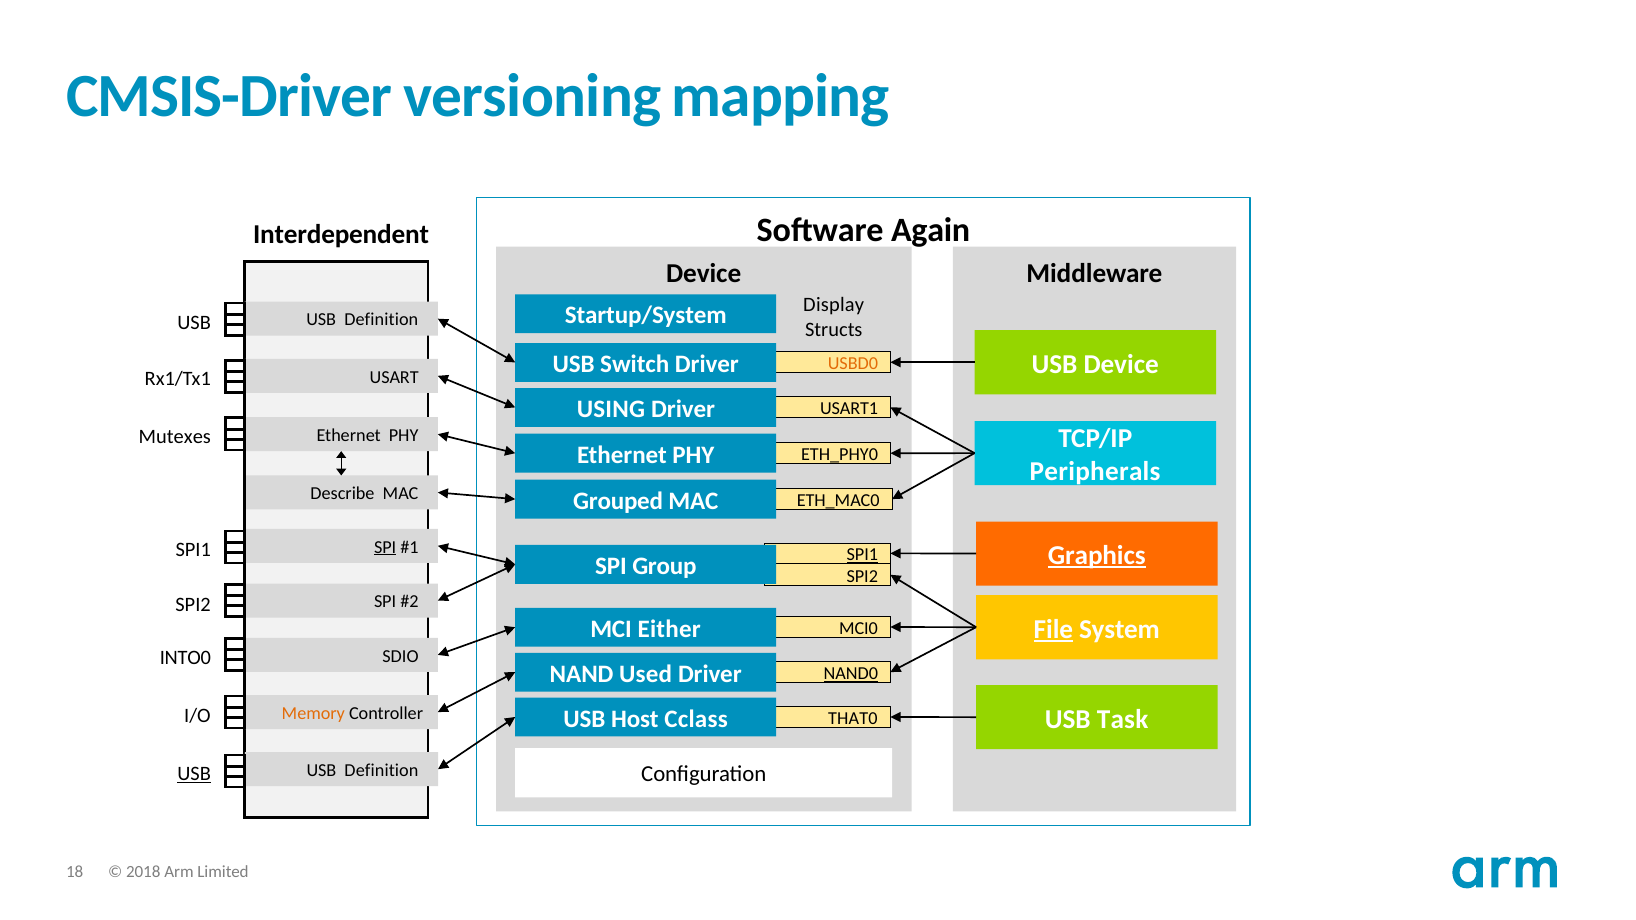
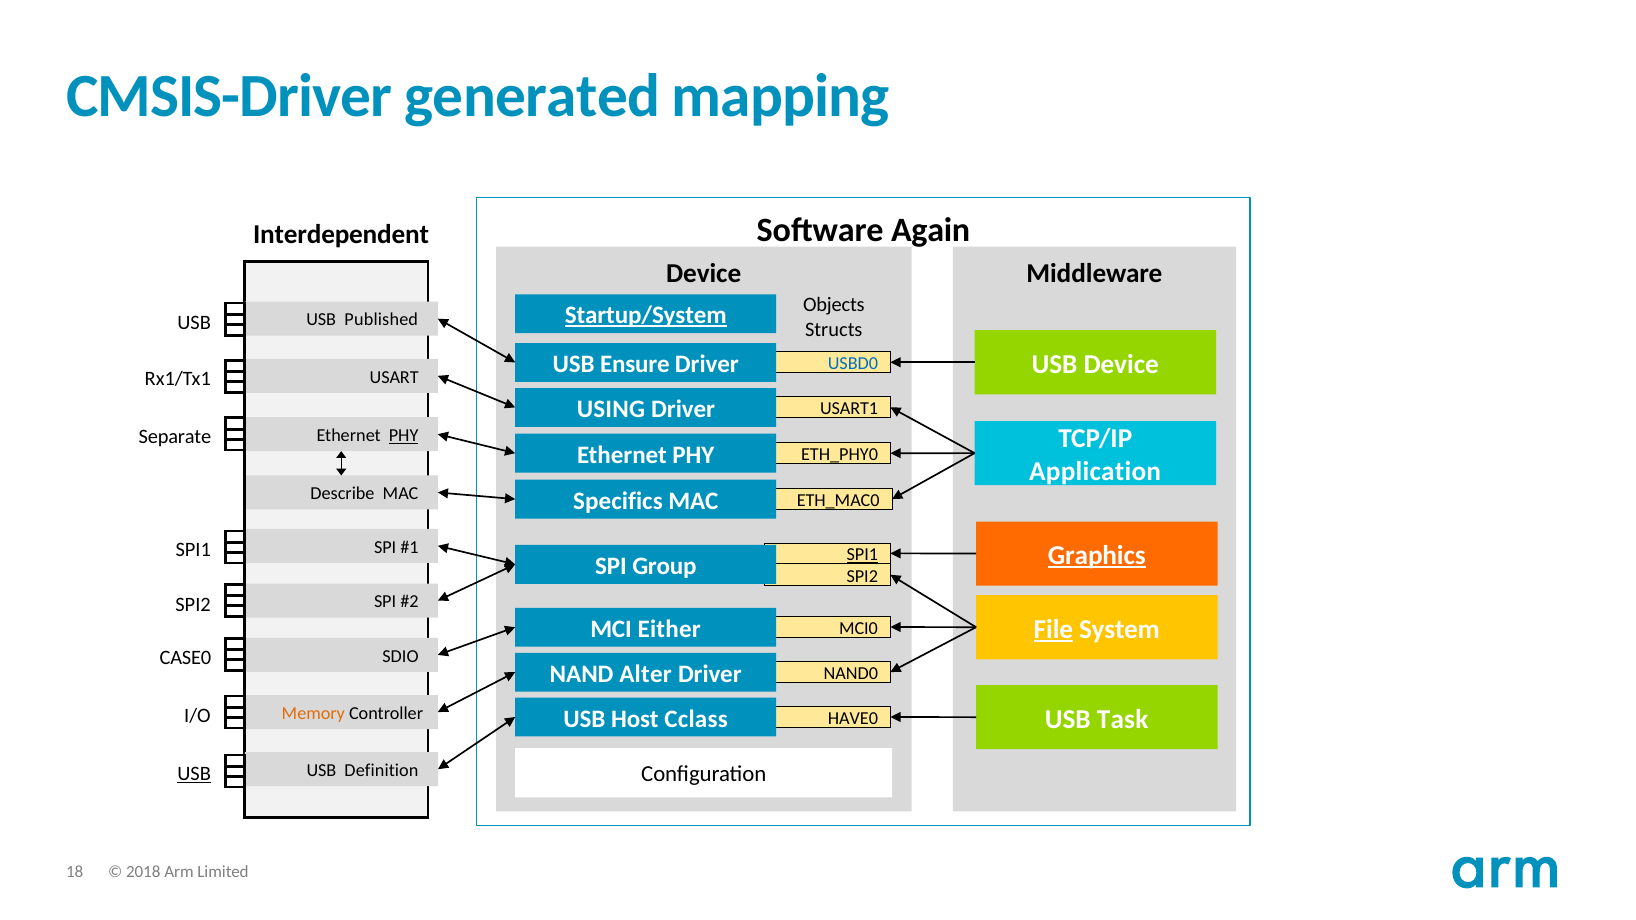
versioning: versioning -> generated (532, 96)
Display: Display -> Objects (834, 305)
Startup/System underline: none -> present (646, 315)
Definition: Definition -> Published (381, 320)
Switch: Switch -> Ensure (635, 364)
USBD0 colour: orange -> blue (853, 364)
PHY underline: none -> present (404, 436)
Mutexes: Mutexes -> Separate (175, 437)
Peripherals: Peripherals -> Application (1095, 472)
Grouped: Grouped -> Specifics (618, 501)
SPI underline: present -> none (385, 547)
INTO0: INTO0 -> CASE0 (185, 658)
Used: Used -> Alter (646, 674)
NAND0 underline: present -> none (851, 673)
THAT0: THAT0 -> HAVE0 (853, 718)
